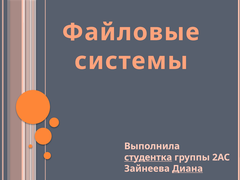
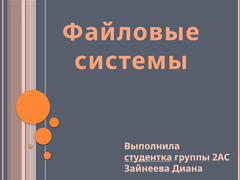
Диана underline: present -> none (187, 169)
